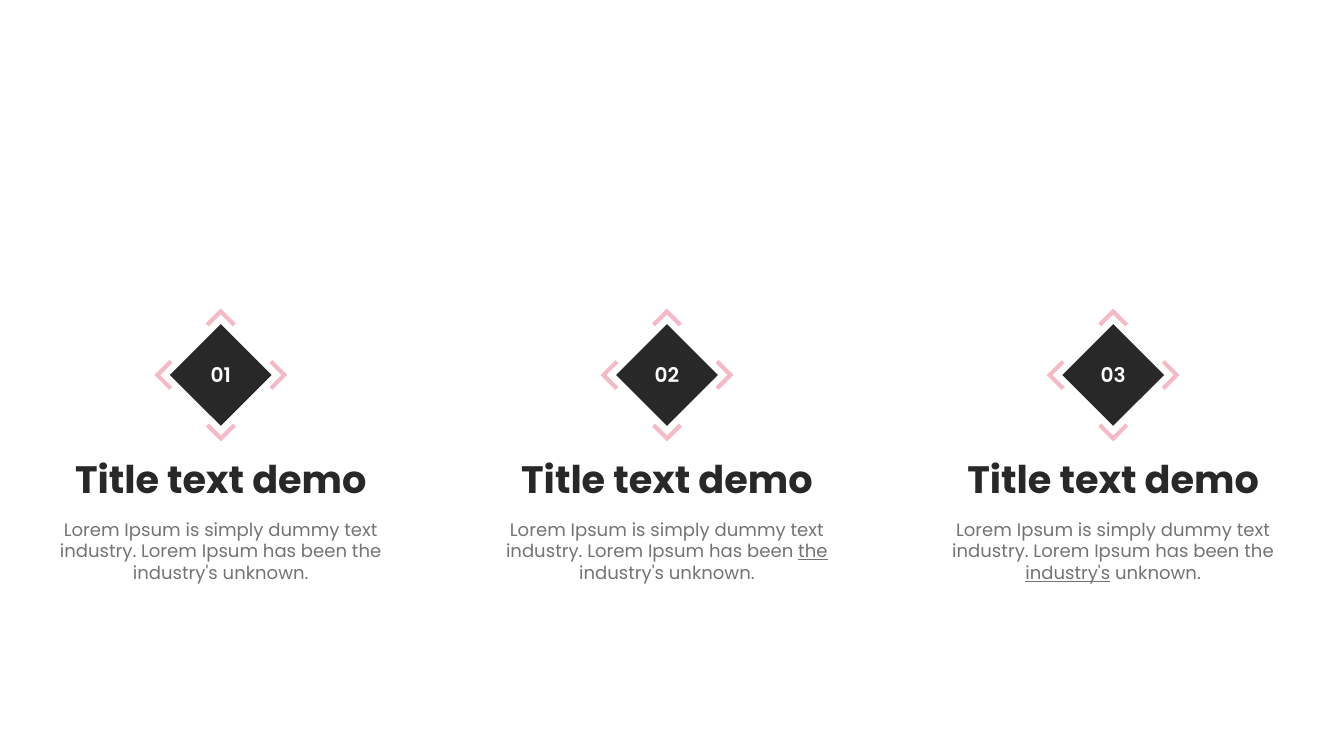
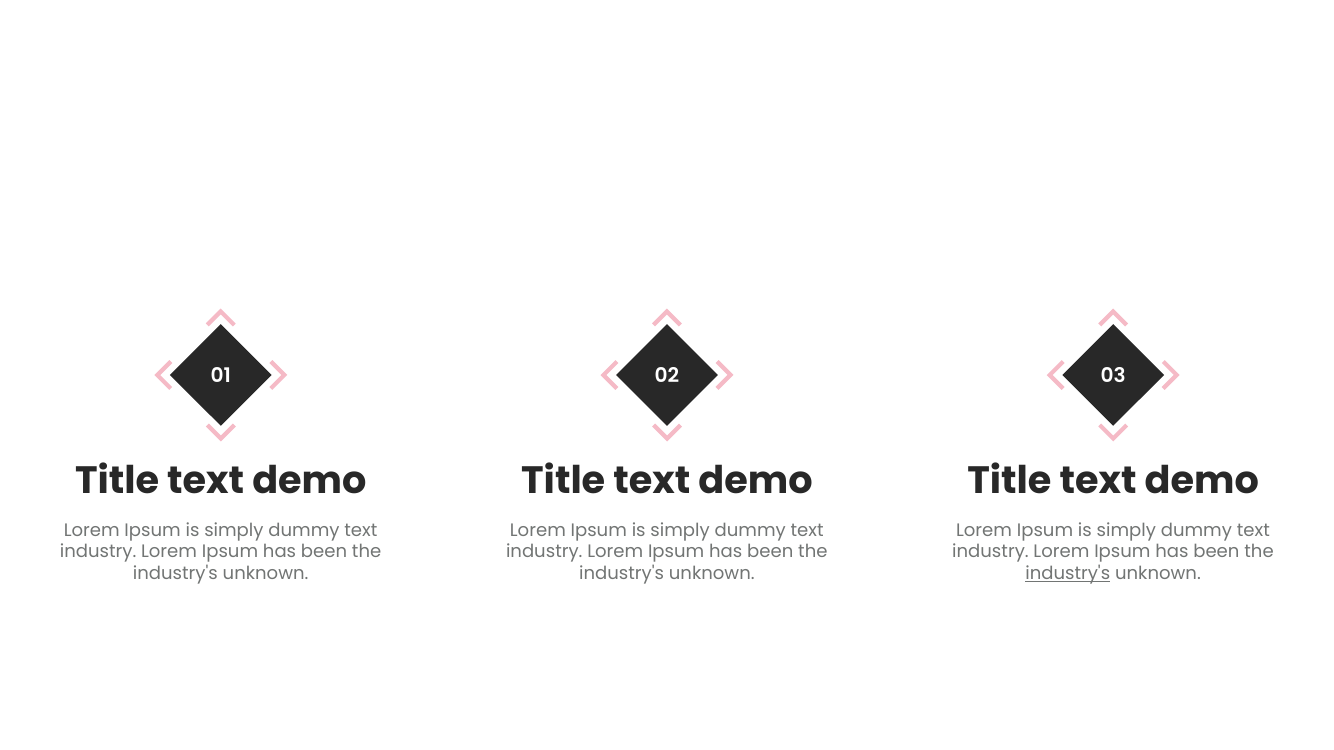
the underline: present -> none (813, 552)
